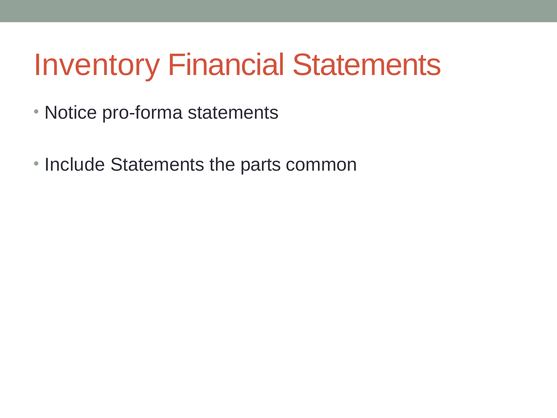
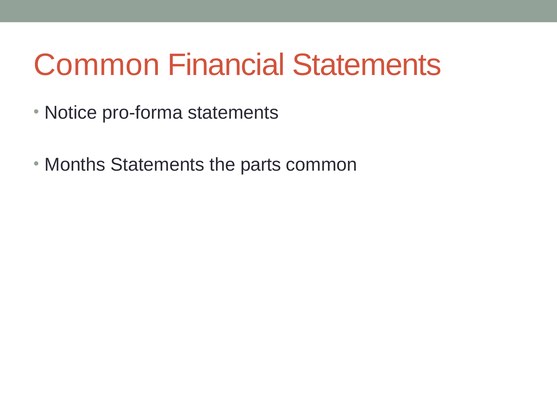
Inventory: Inventory -> Common (97, 65)
Include: Include -> Months (75, 165)
